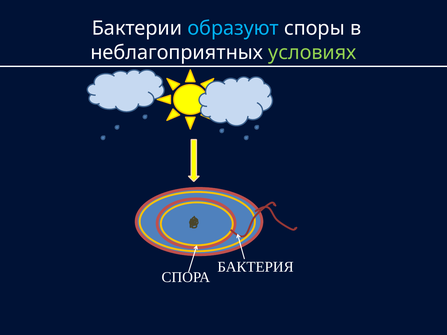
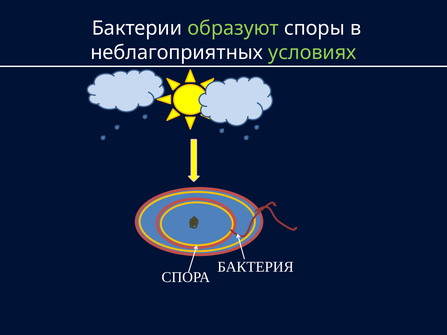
образуют colour: light blue -> light green (233, 28)
